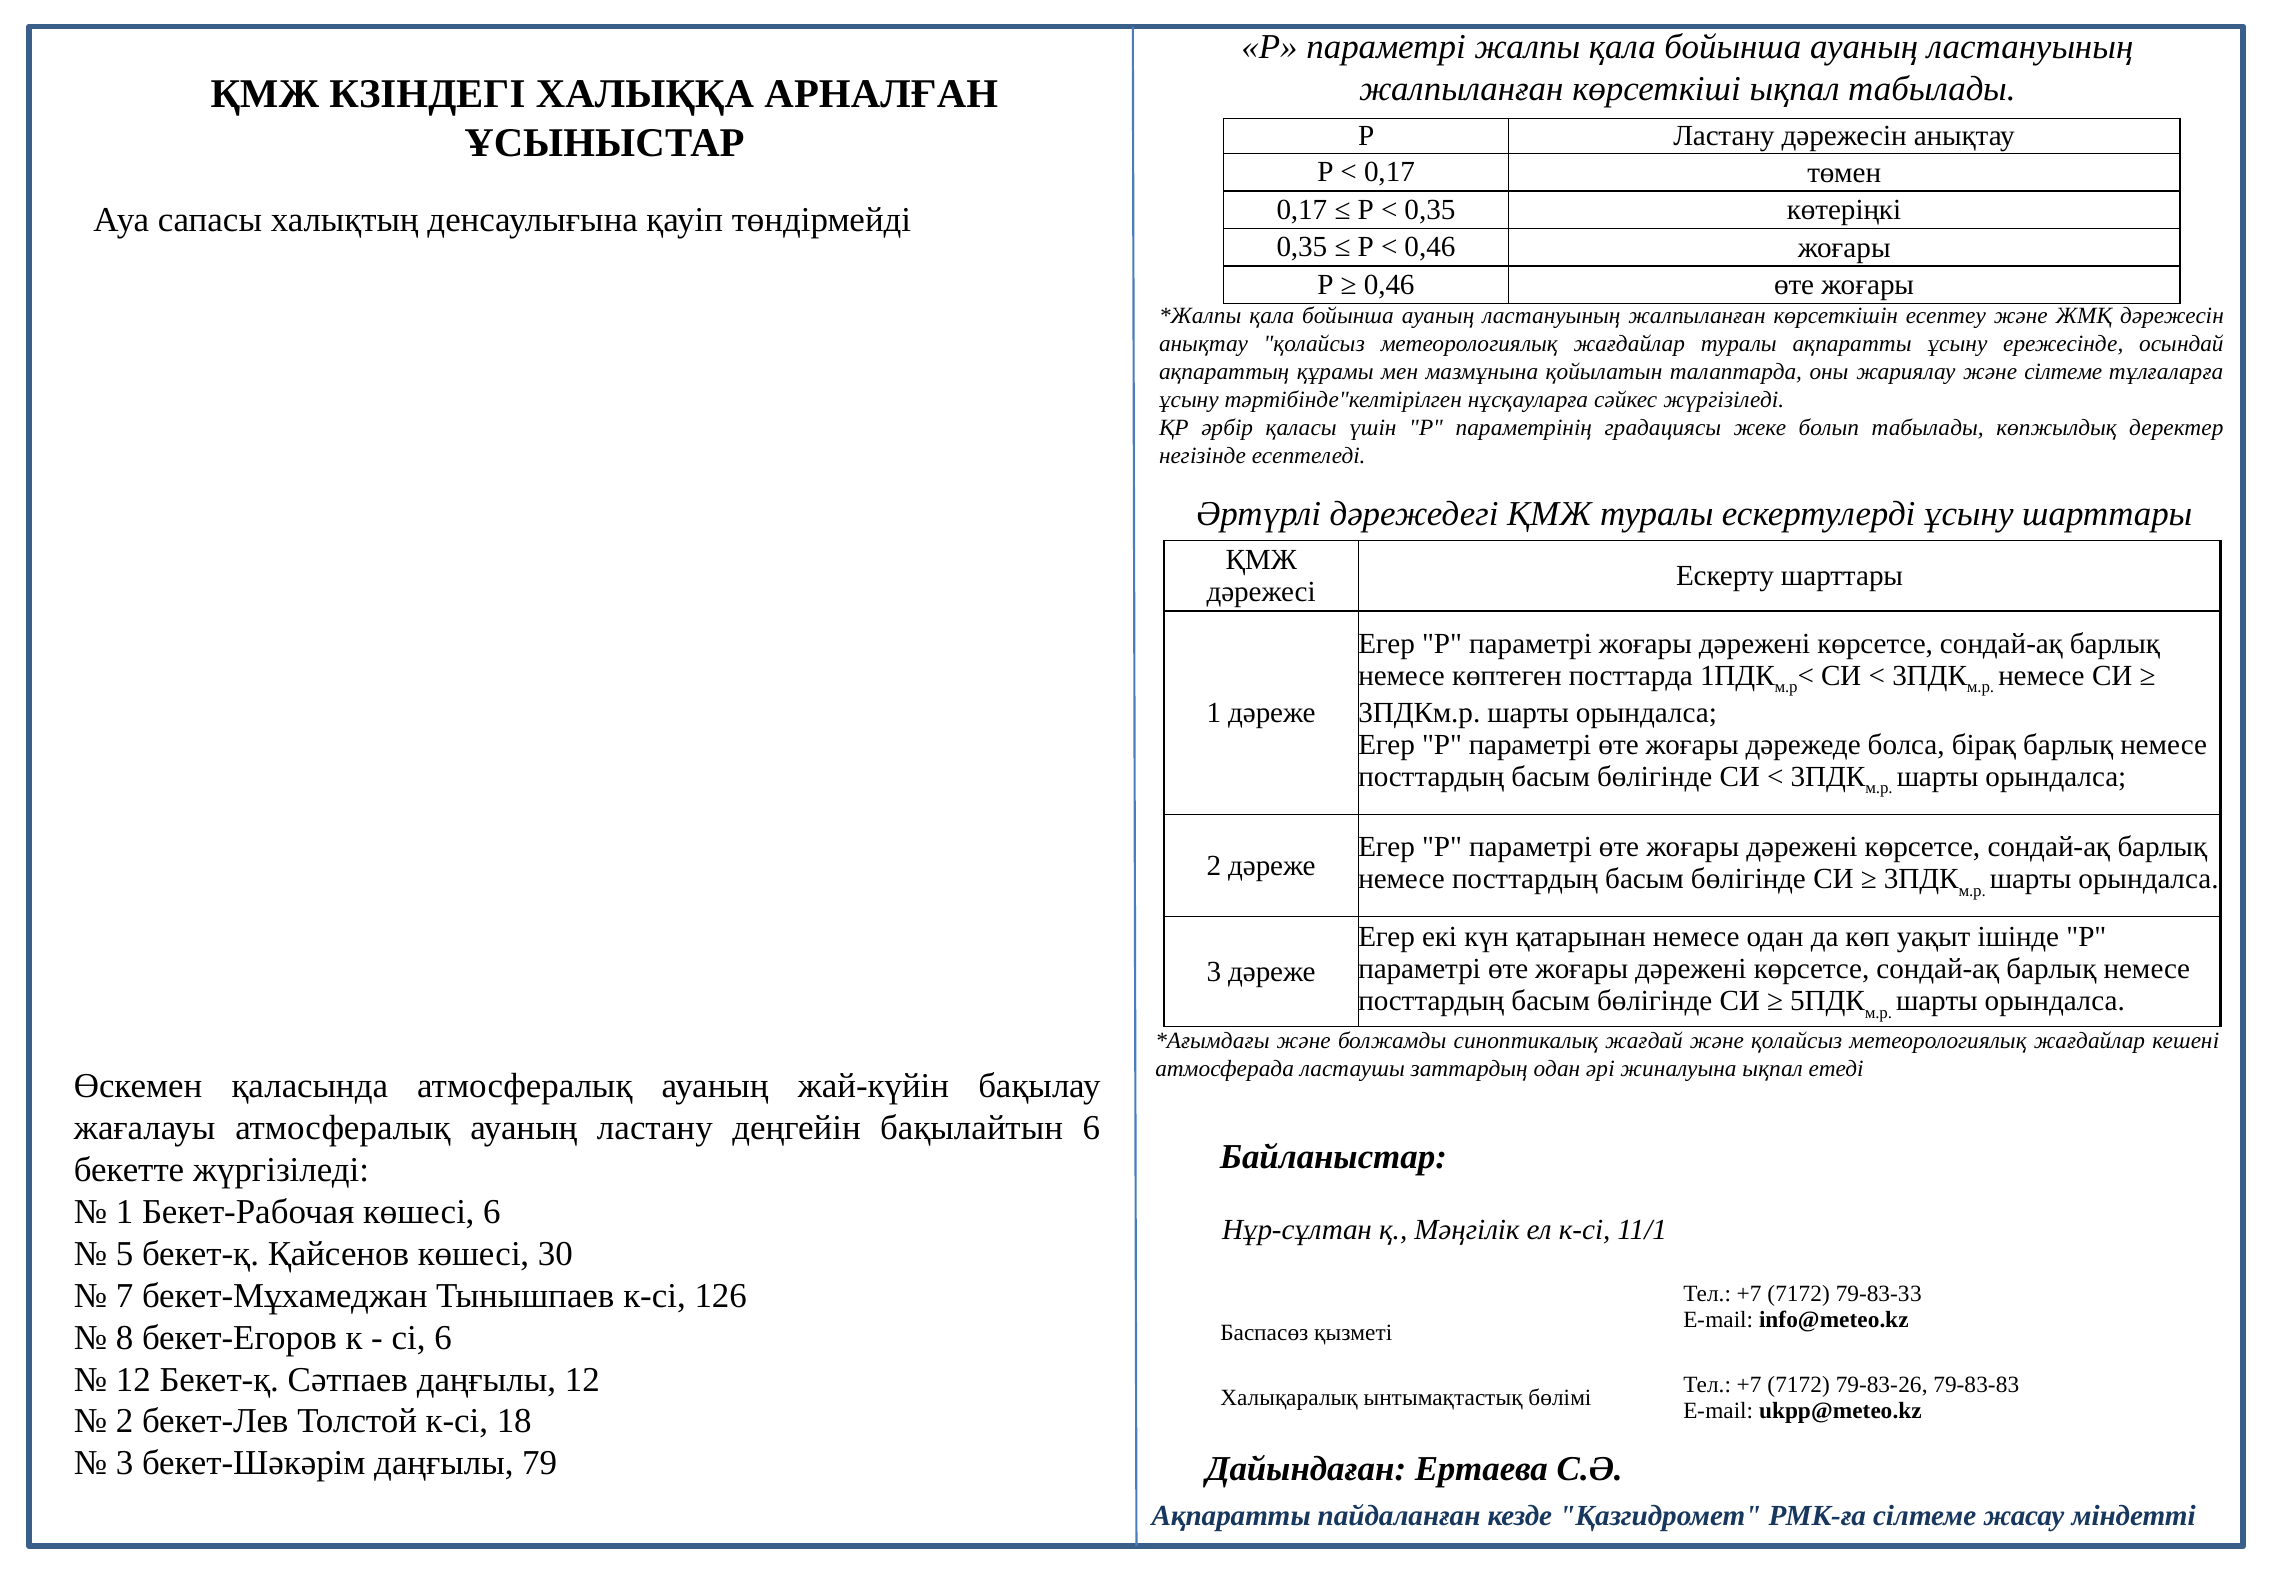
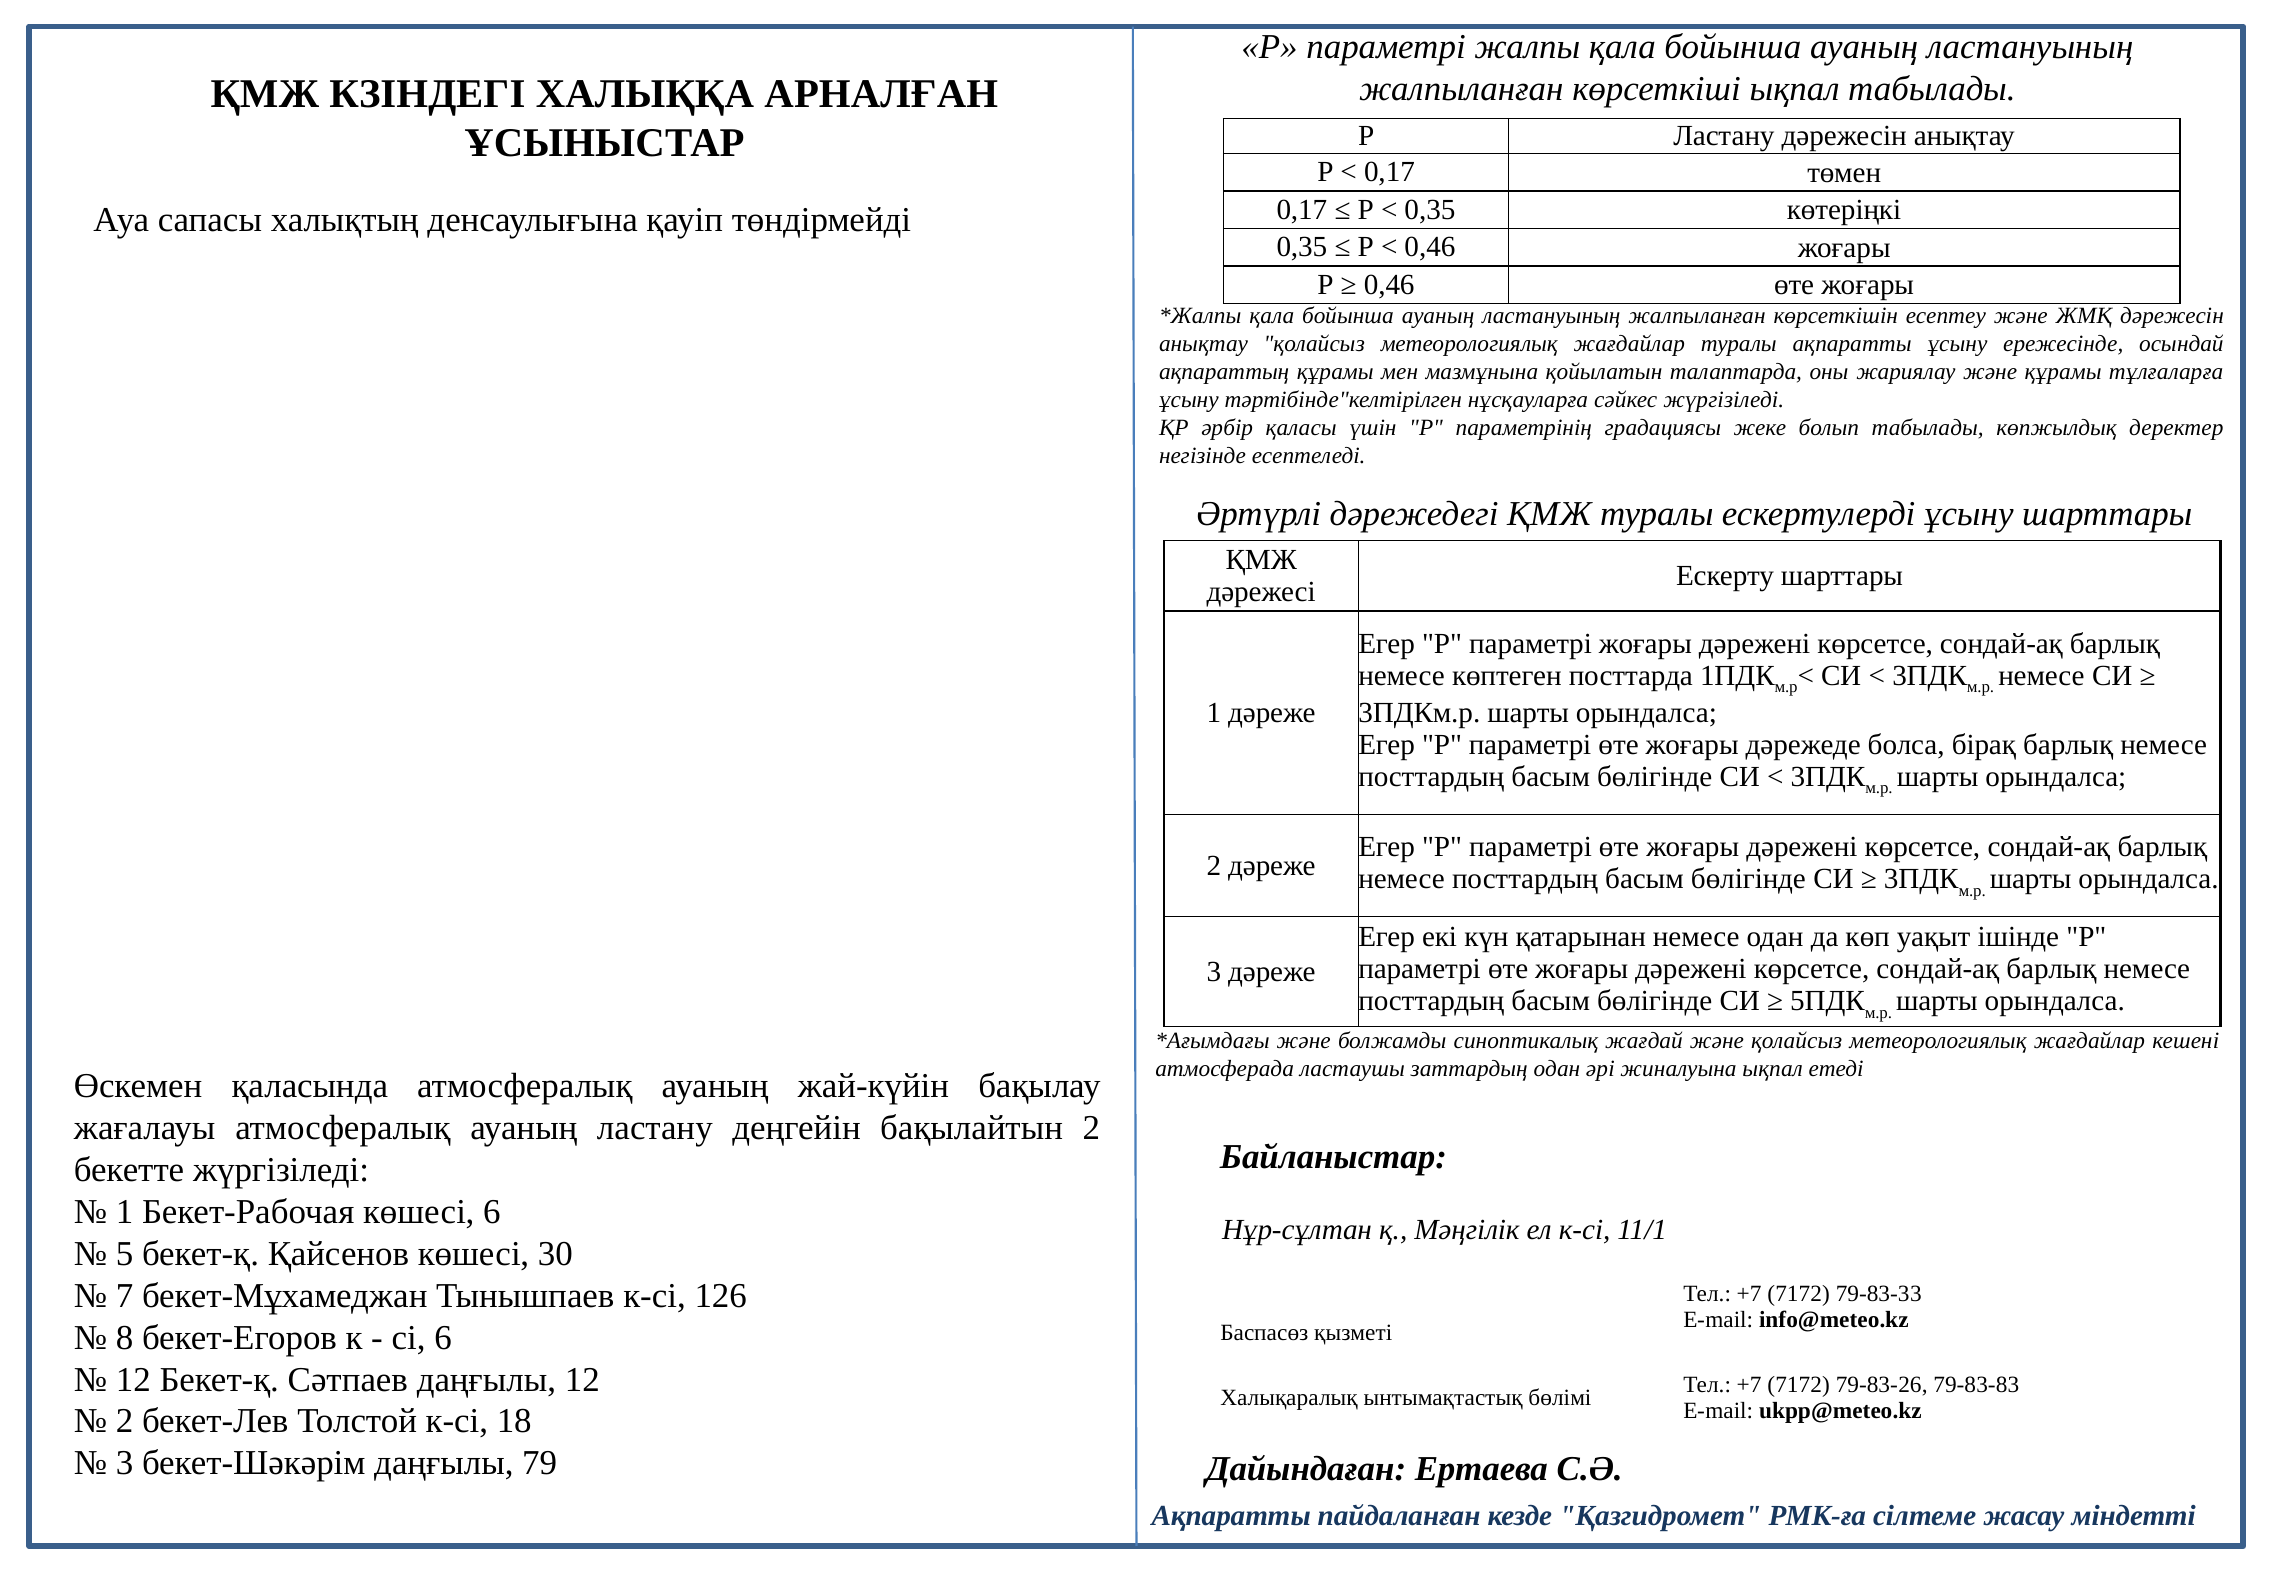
және сілтеме: сілтеме -> құрамы (2063, 372)
бақылайтын 6: 6 -> 2 (1091, 1128)
